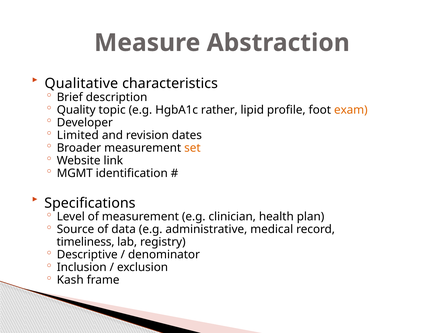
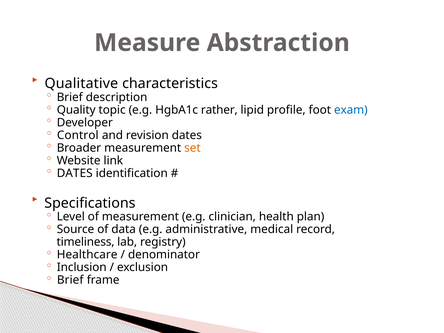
exam colour: orange -> blue (351, 110)
Limited: Limited -> Control (78, 135)
MGMT: MGMT -> DATES (75, 173)
Descriptive: Descriptive -> Healthcare (87, 255)
Kash: Kash -> Brief (70, 280)
